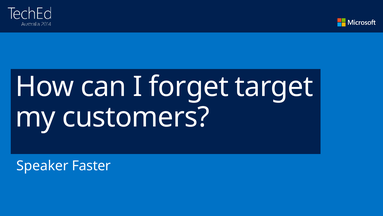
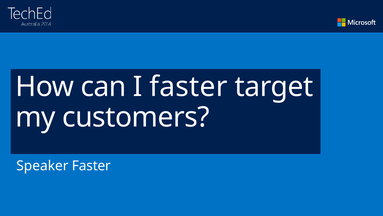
I forget: forget -> faster (188, 87)
